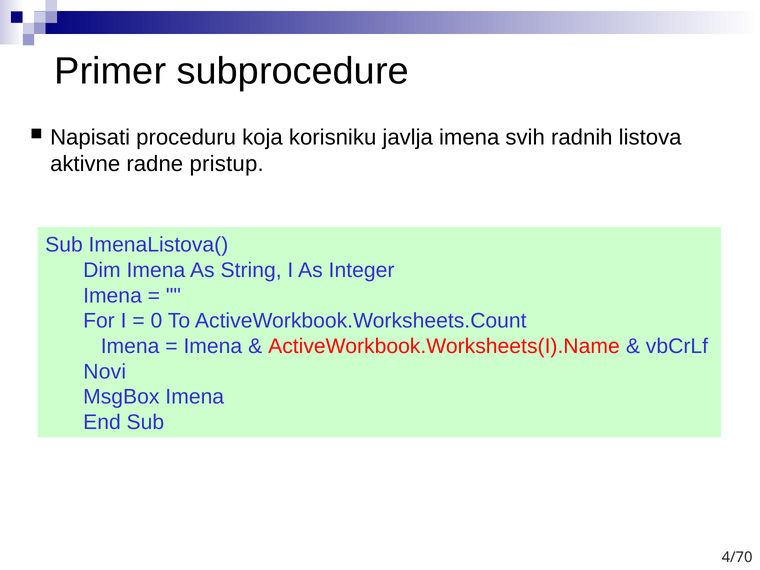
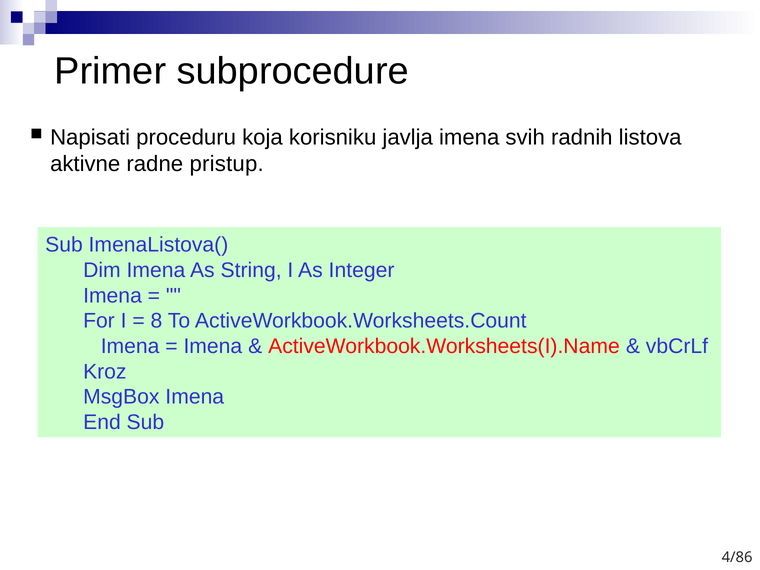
0: 0 -> 8 (156, 321)
Novi: Novi -> Kroz (105, 372)
4/70: 4/70 -> 4/86 (737, 557)
